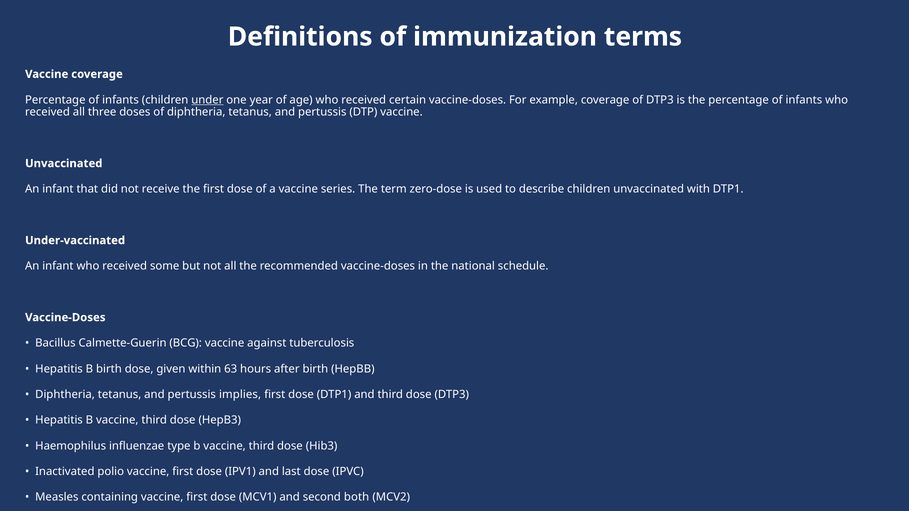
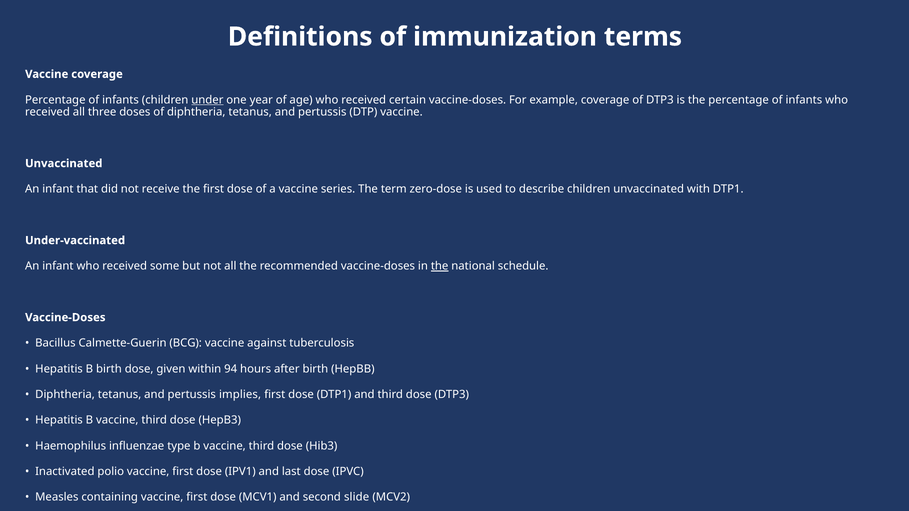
the underline: none -> present (440, 266)
63: 63 -> 94 (231, 369)
both: both -> slide (357, 497)
